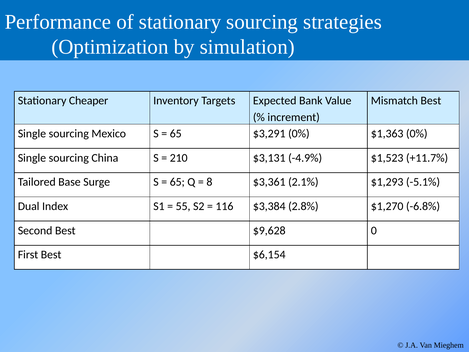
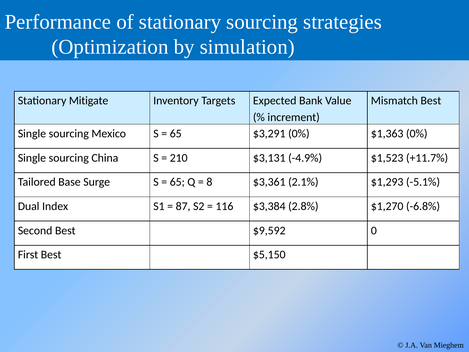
Cheaper: Cheaper -> Mitigate (89, 101)
55: 55 -> 87 (183, 206)
$9,628: $9,628 -> $9,592 (269, 230)
$6,154: $6,154 -> $5,150 (269, 255)
